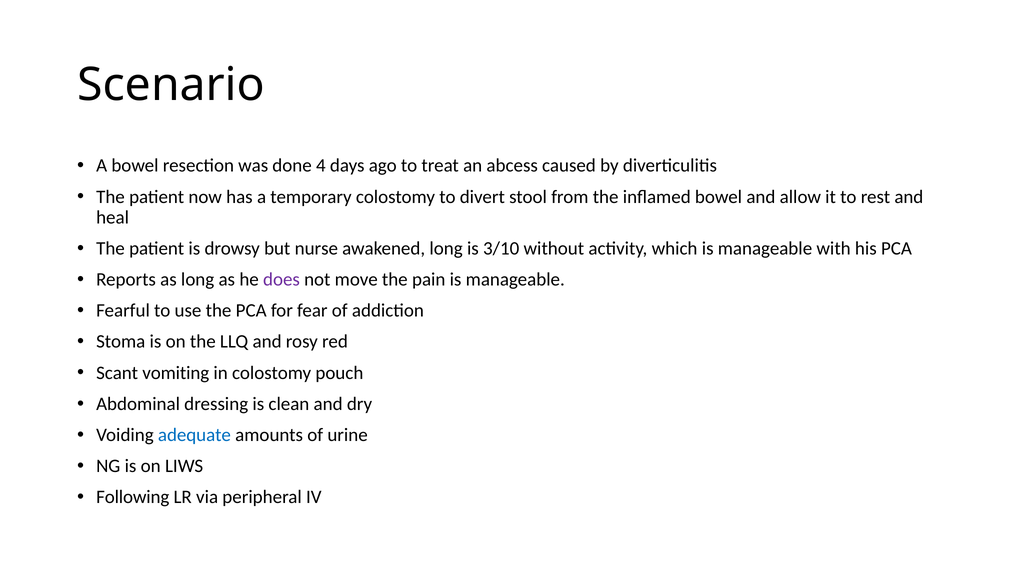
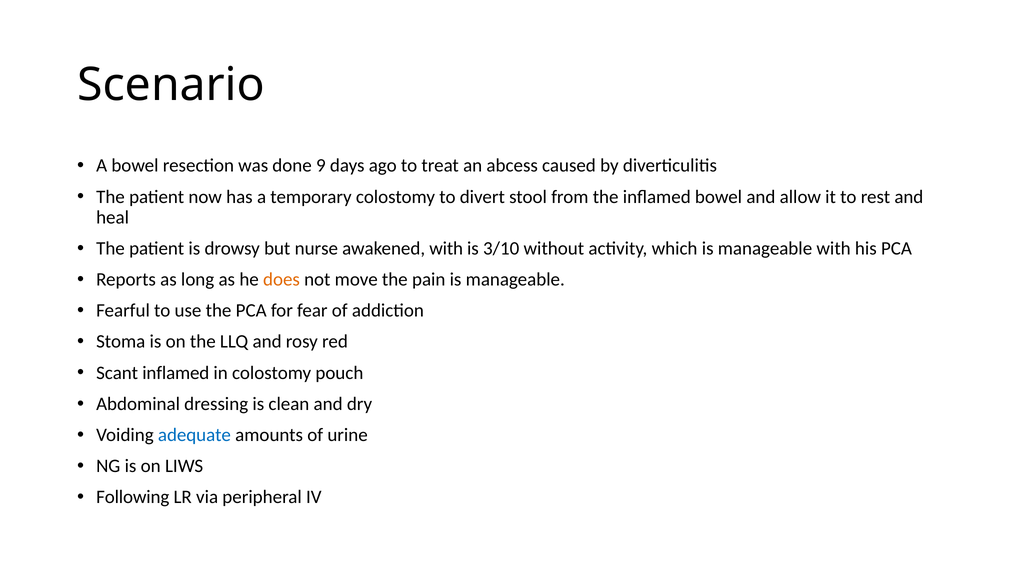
4: 4 -> 9 (321, 166)
awakened long: long -> with (446, 248)
does colour: purple -> orange (281, 279)
Scant vomiting: vomiting -> inflamed (176, 373)
